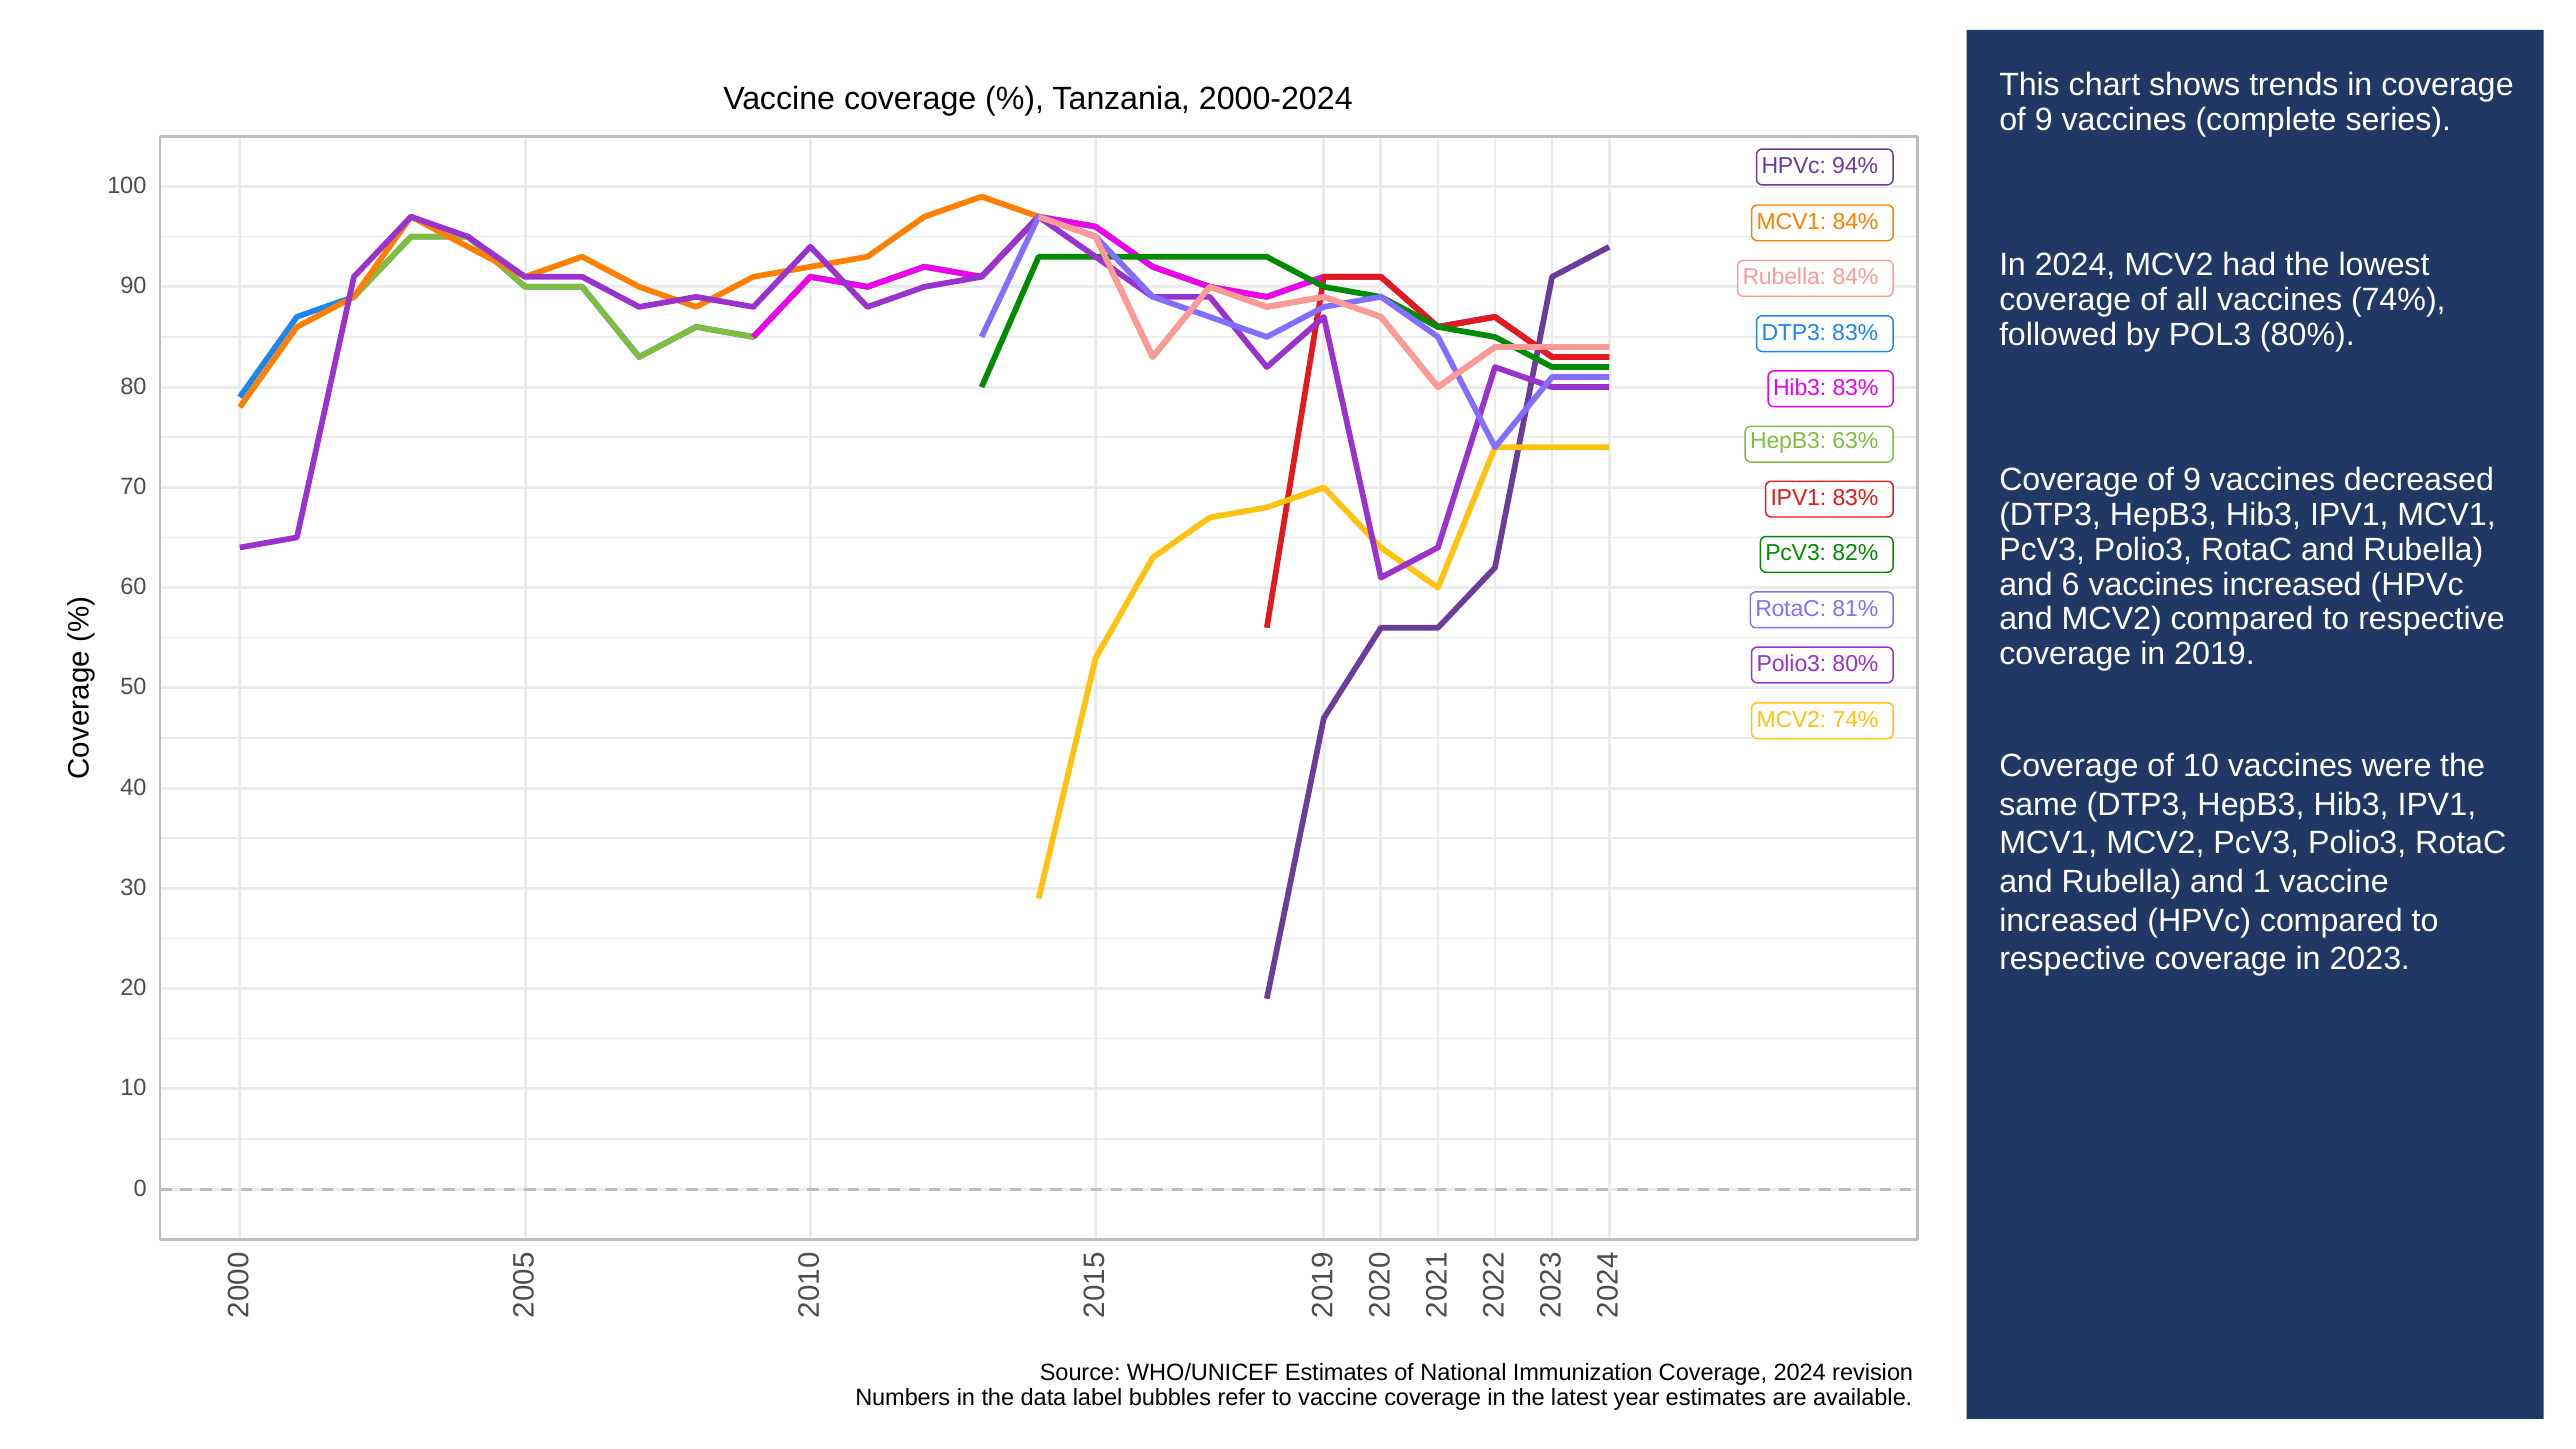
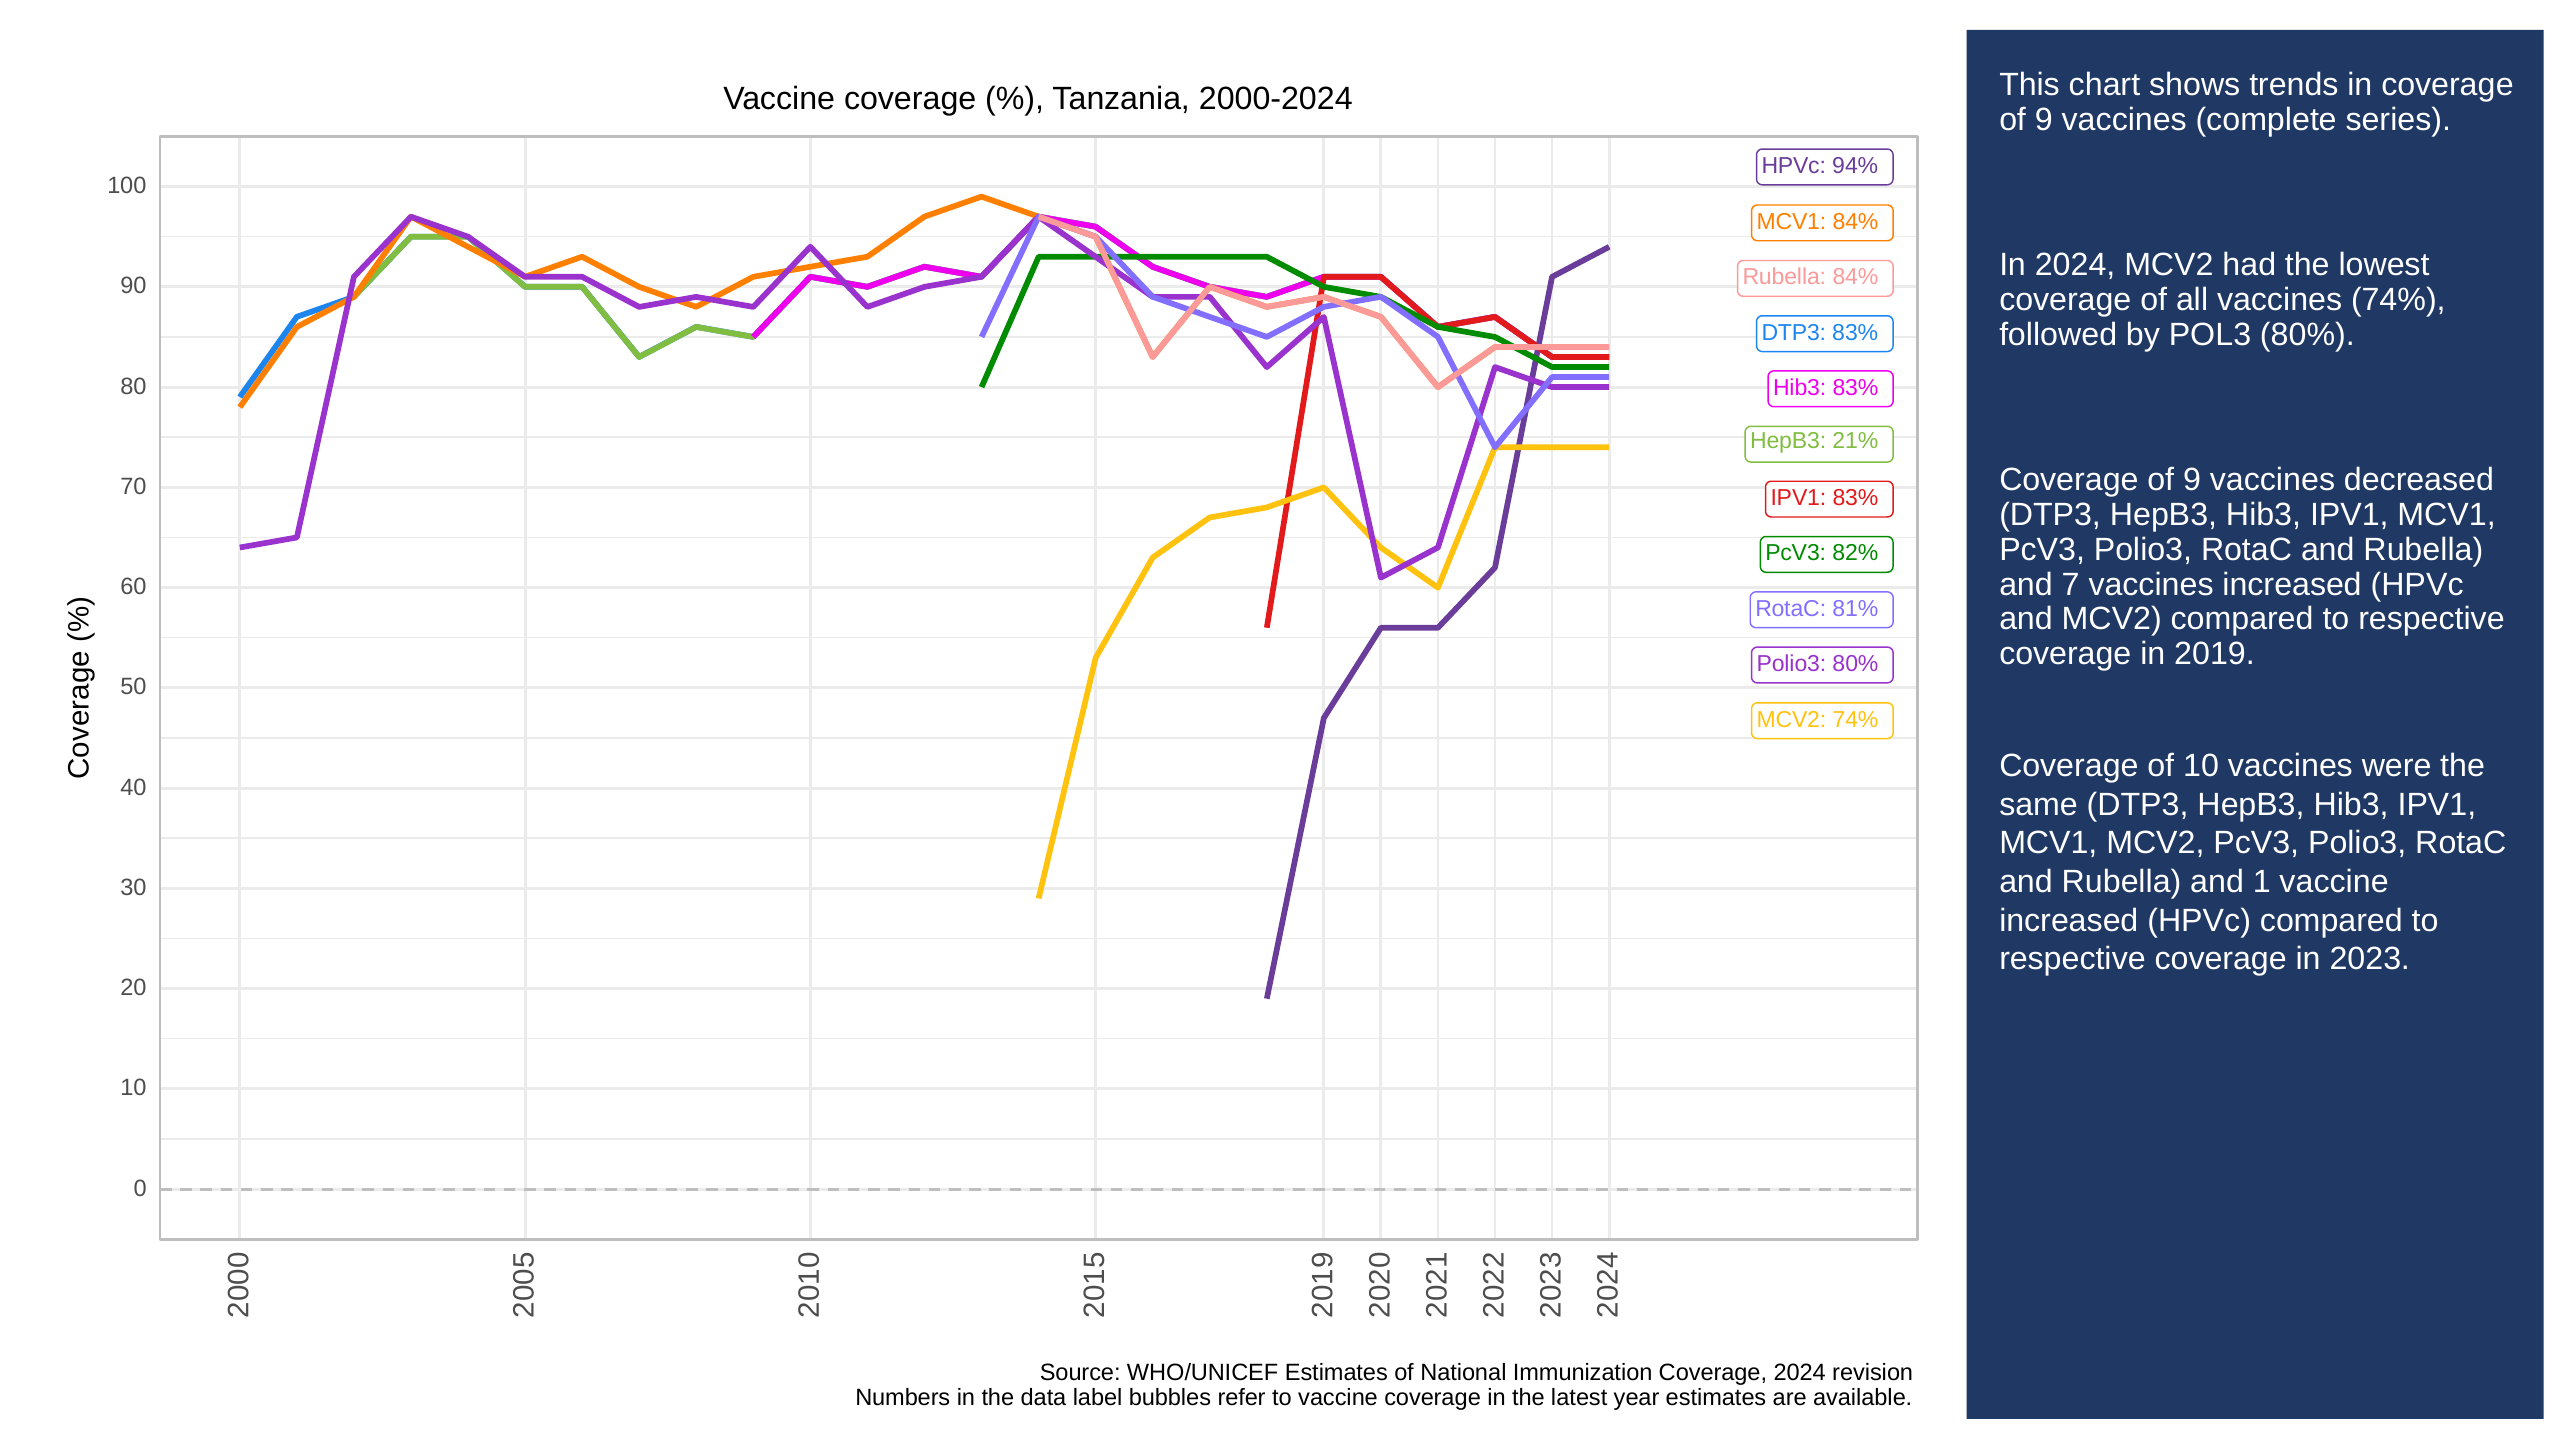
63%: 63% -> 21% (1855, 441)
6: 6 -> 7 (2071, 584)
